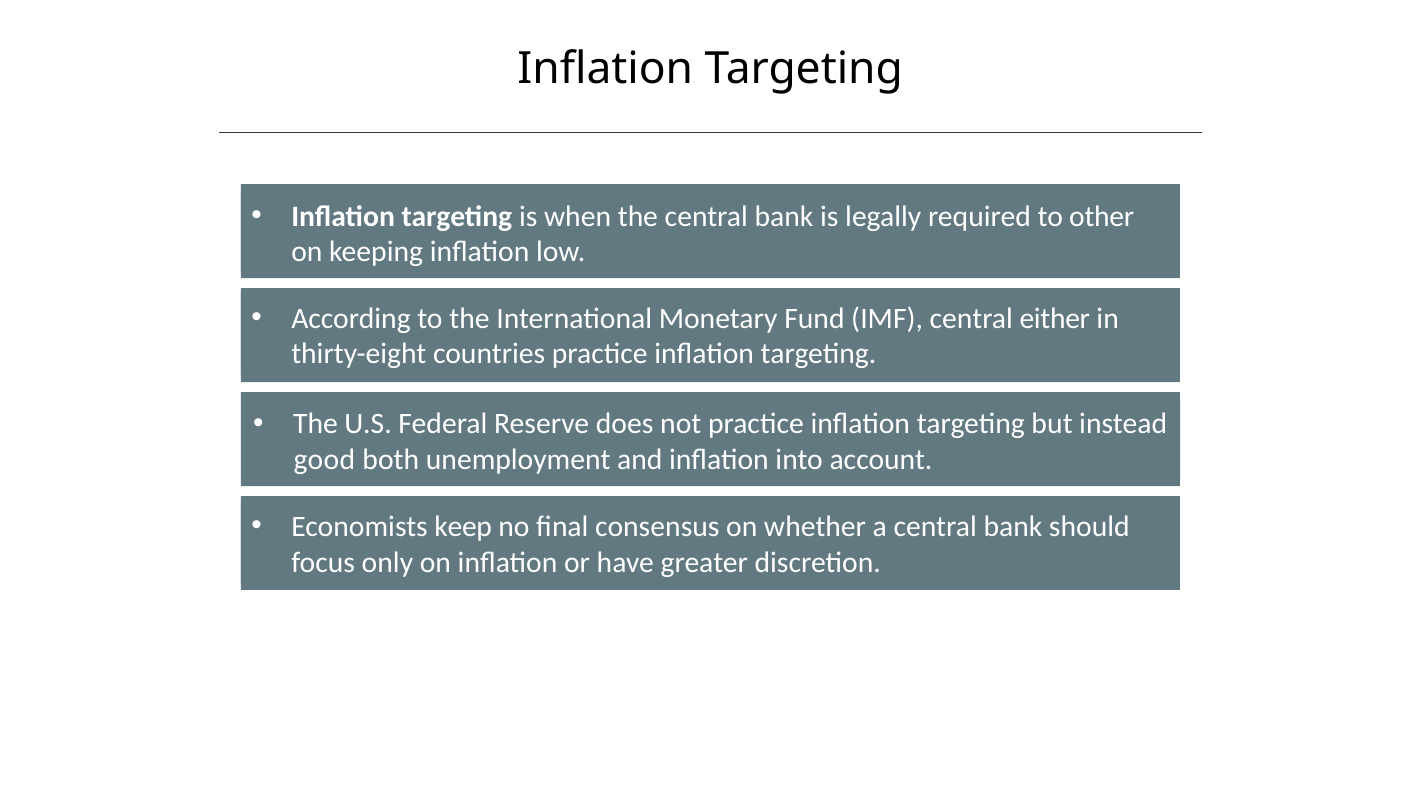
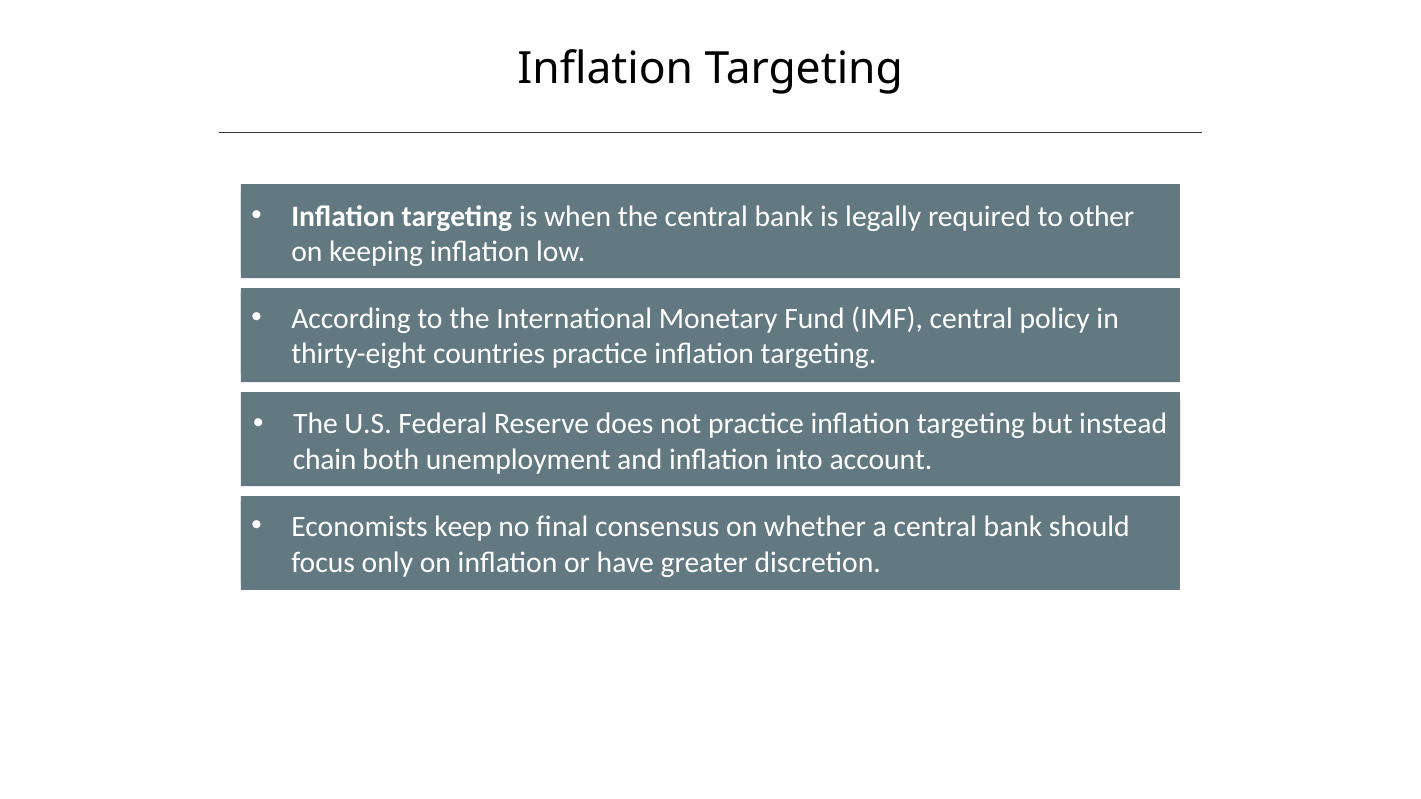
either: either -> policy (1055, 318)
good: good -> chain (325, 460)
